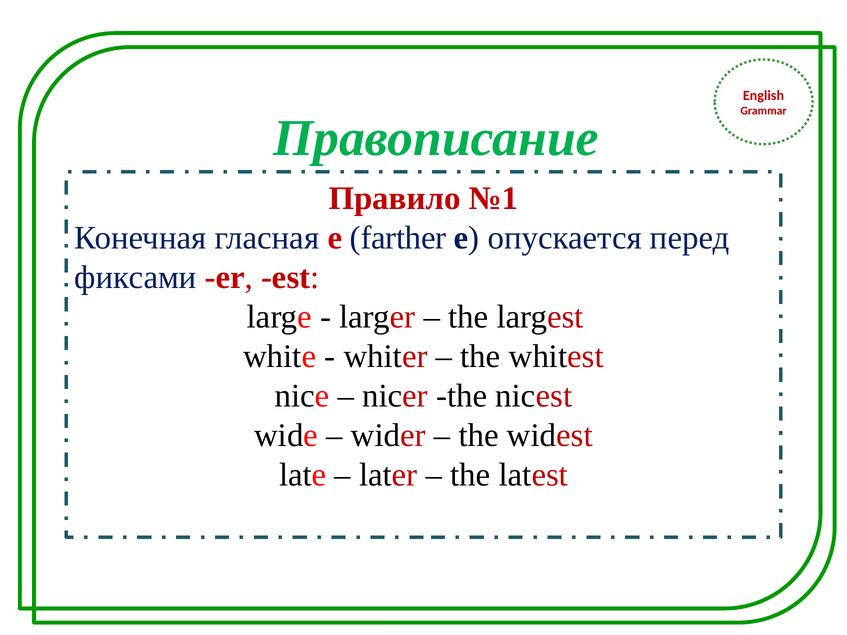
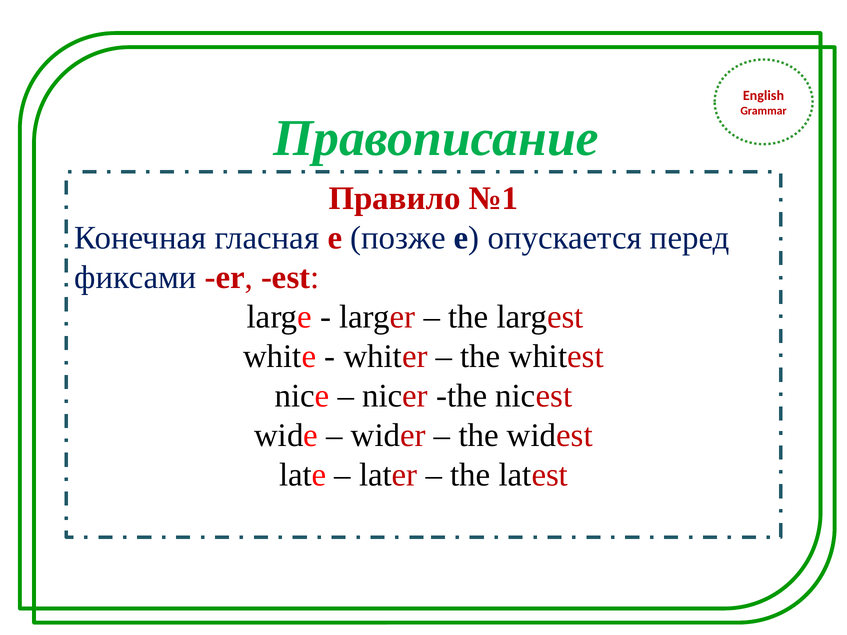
farther: farther -> позже (398, 238)
